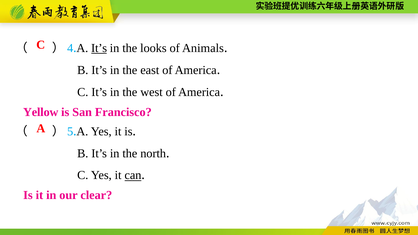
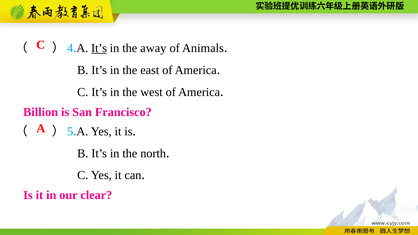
looks: looks -> away (153, 48)
Yellow: Yellow -> Billion (41, 112)
can underline: present -> none (133, 175)
